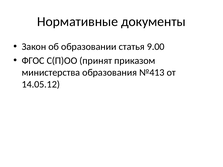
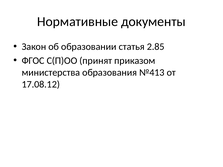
9.00: 9.00 -> 2.85 (156, 47)
14.05.12: 14.05.12 -> 17.08.12 (41, 84)
